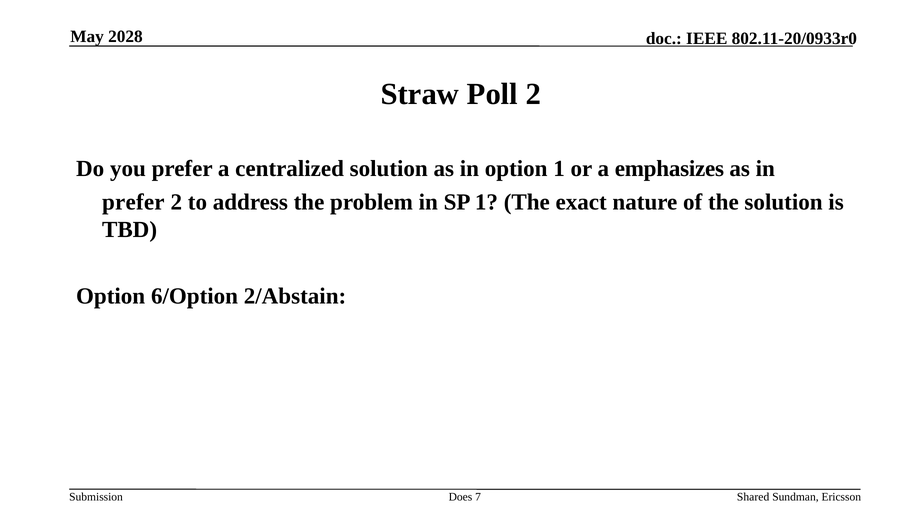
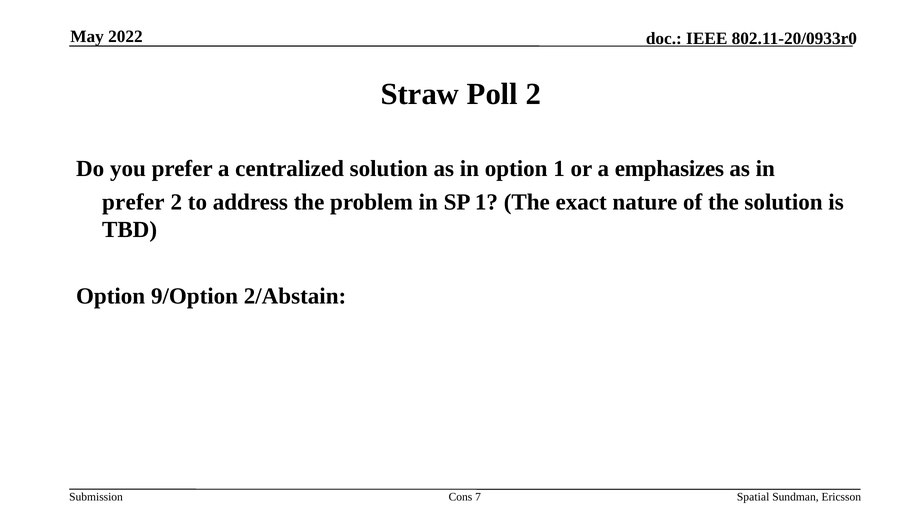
2028: 2028 -> 2022 (125, 37)
6/Option: 6/Option -> 9/Option (195, 297)
Does: Does -> Cons (460, 497)
Shared: Shared -> Spatial (753, 497)
